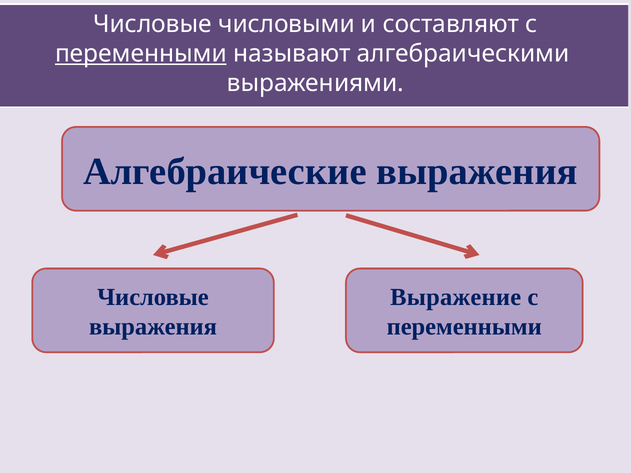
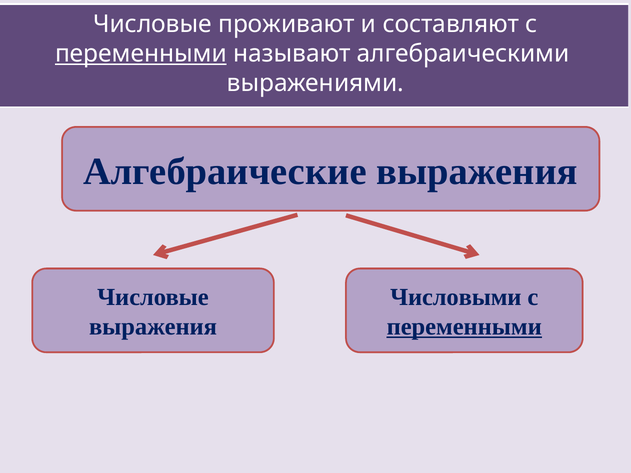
числовыми: числовыми -> проживают (286, 24)
Выражение: Выражение -> Числовыми (456, 298)
переменными underline: none -> present (464, 327)
